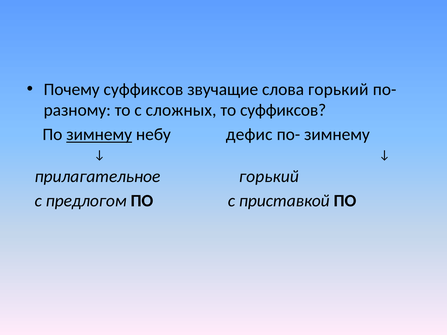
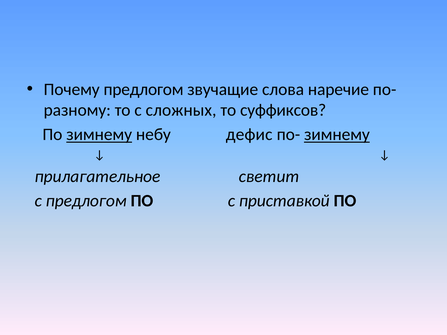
Почему суффиксов: суффиксов -> предлогом (144, 89)
слова горький: горький -> наречие (338, 89)
зимнему underline: none -> present (337, 135)
прилагательное горький: горький -> светит (269, 176)
